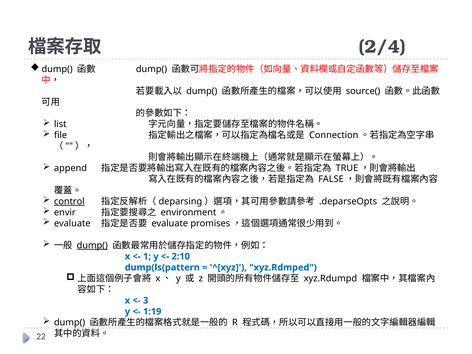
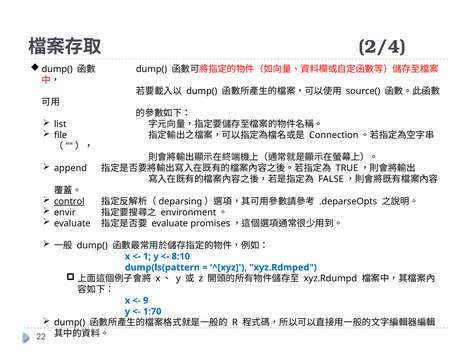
dump( underline: present -> none (92, 245)
2:10: 2:10 -> 8:10 (181, 256)
3: 3 -> 9 (146, 301)
1:19: 1:19 -> 1:70 (152, 312)
